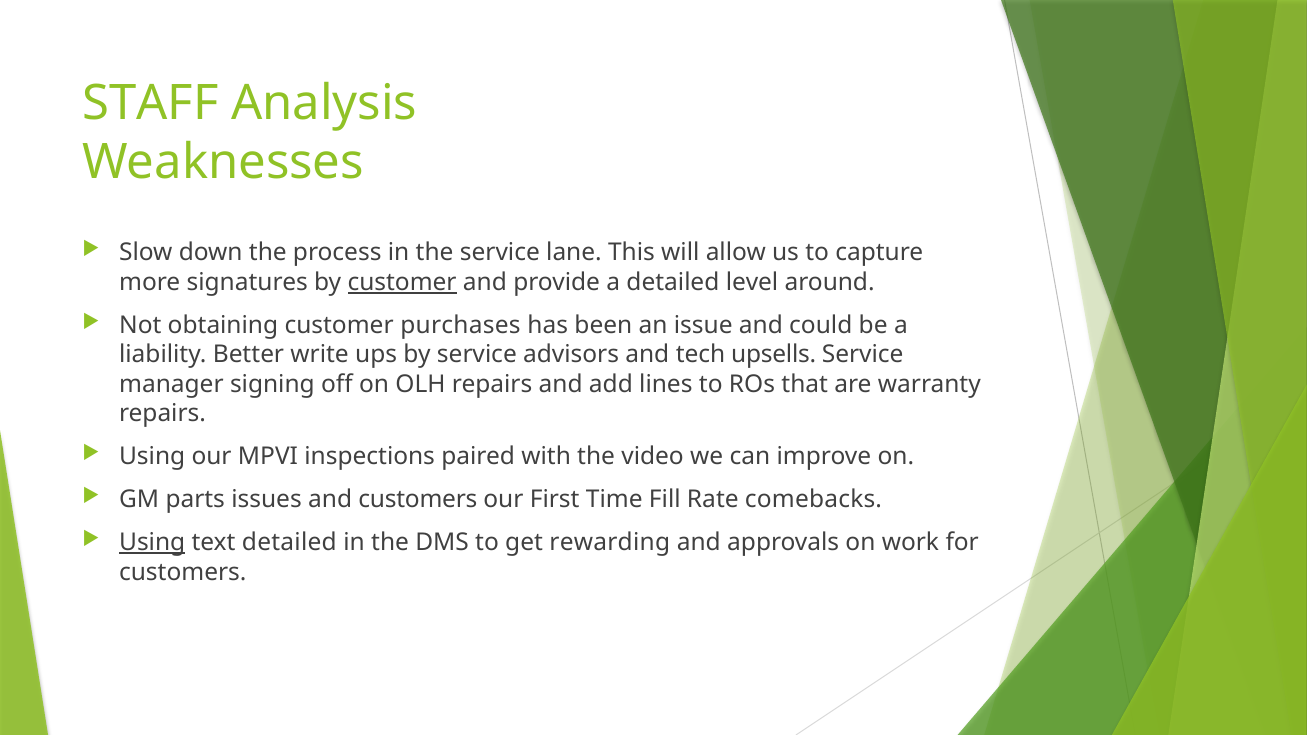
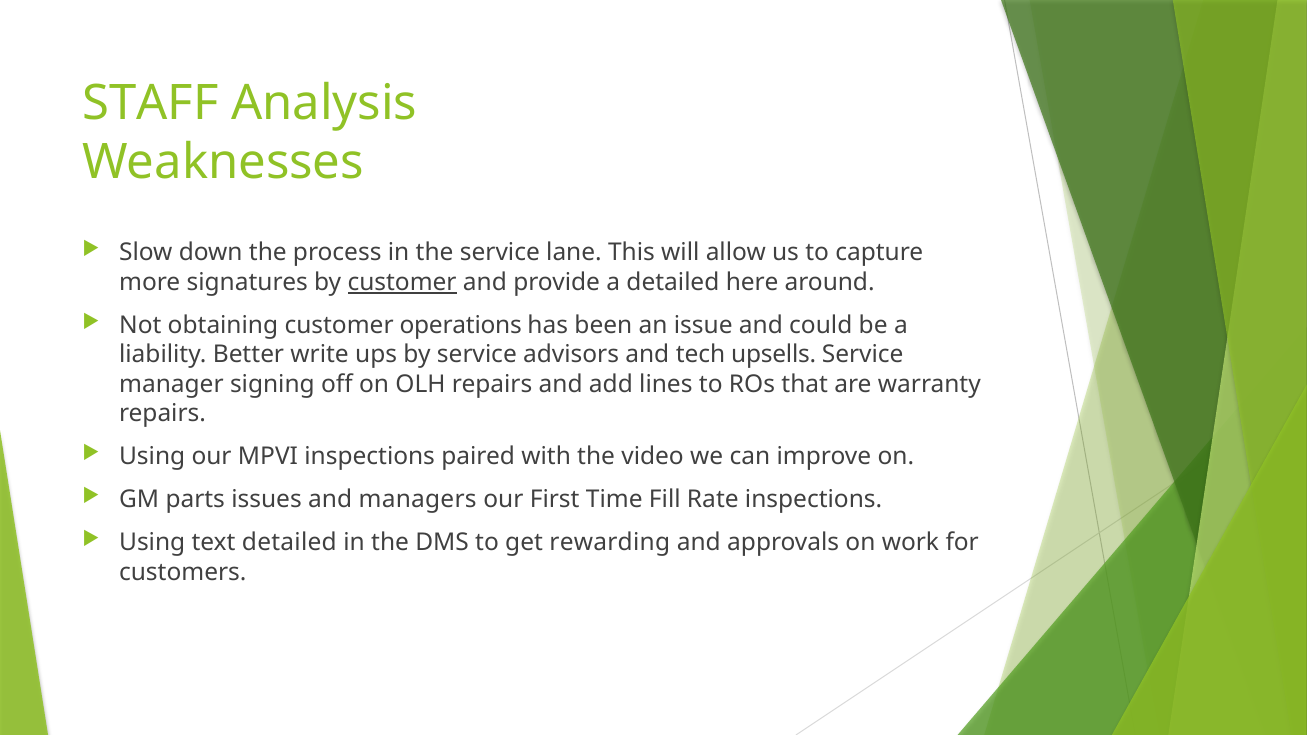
level: level -> here (752, 282)
purchases: purchases -> operations (461, 325)
and customers: customers -> managers (418, 500)
Rate comebacks: comebacks -> inspections (814, 500)
Using underline: present -> none (152, 543)
